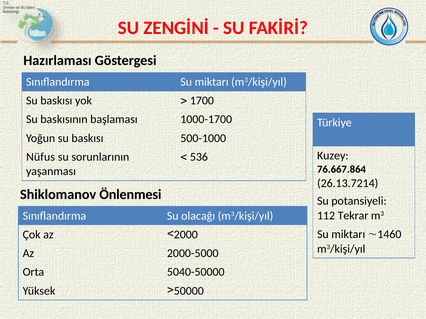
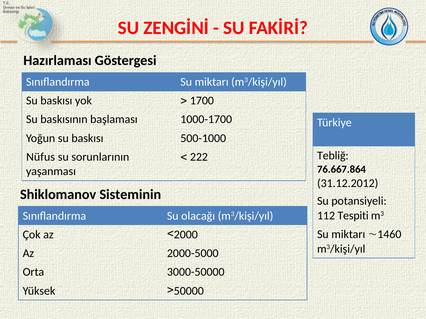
Kuzey: Kuzey -> Tebliğ (333, 156)
536: 536 -> 222 (199, 157)
26.13.7214: 26.13.7214 -> 31.12.2012 (348, 183)
Önlenmesi: Önlenmesi -> Sisteminin (130, 195)
Tekrar: Tekrar -> Tespiti (353, 216)
5040-50000: 5040-50000 -> 3000-50000 (196, 273)
